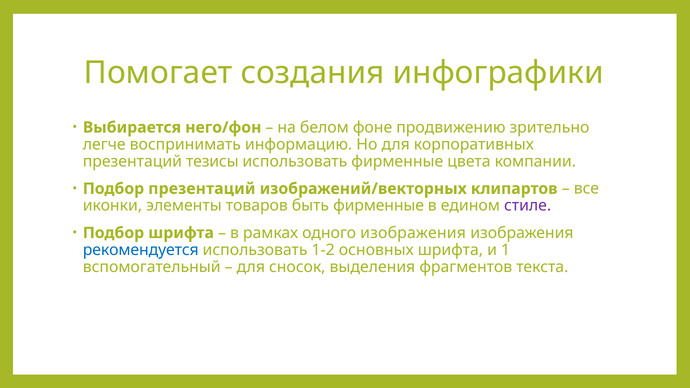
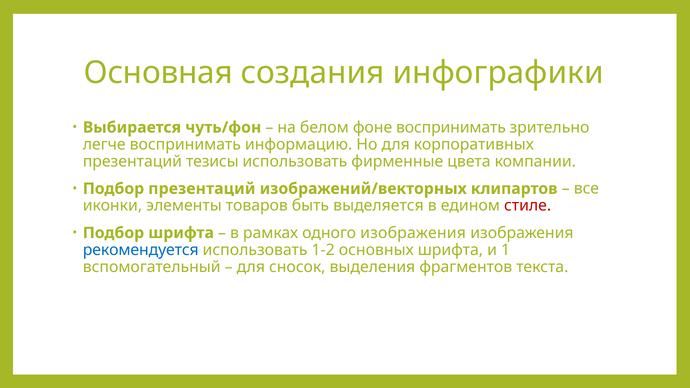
Помогает: Помогает -> Основная (158, 73)
него/фон: него/фон -> чуть/фон (223, 127)
фоне продвижению: продвижению -> воспринимать (451, 127)
быть фирменные: фирменные -> выделяется (379, 206)
стиле colour: purple -> red (528, 206)
